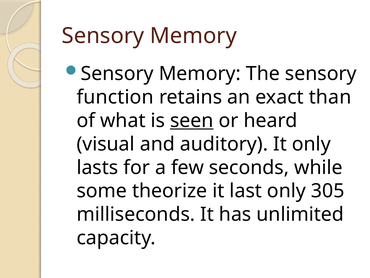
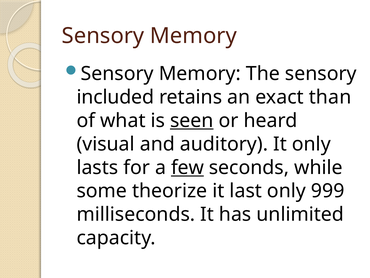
function: function -> included (115, 97)
few underline: none -> present (187, 167)
305: 305 -> 999 (328, 191)
